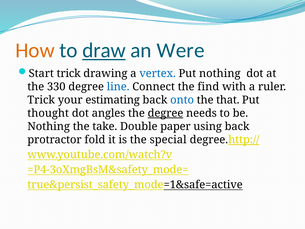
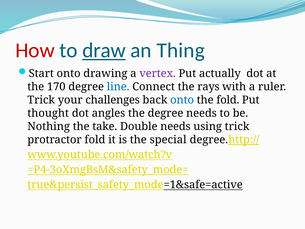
How colour: orange -> red (35, 50)
Were: Were -> Thing (181, 50)
Start trick: trick -> onto (69, 73)
vertex colour: blue -> purple (158, 73)
Put nothing: nothing -> actually (220, 73)
330: 330 -> 170 (56, 87)
find: find -> rays (208, 87)
estimating: estimating -> challenges (113, 100)
the that: that -> fold (228, 100)
degree underline: present -> none (165, 113)
Double paper: paper -> needs (175, 126)
using back: back -> trick (237, 126)
